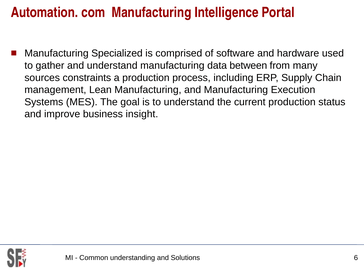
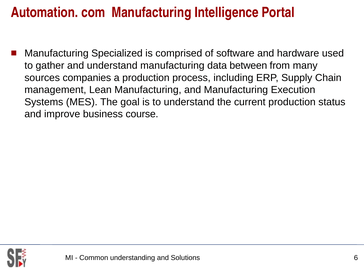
constraints: constraints -> companies (87, 78)
insight: insight -> course (142, 114)
